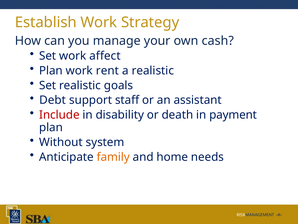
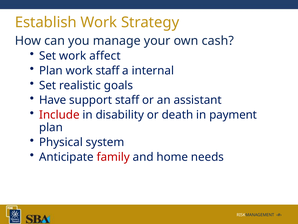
work rent: rent -> staff (108, 70)
a realistic: realistic -> internal (153, 70)
Debt: Debt -> Have (53, 100)
Without: Without -> Physical (61, 142)
family colour: orange -> red (113, 157)
